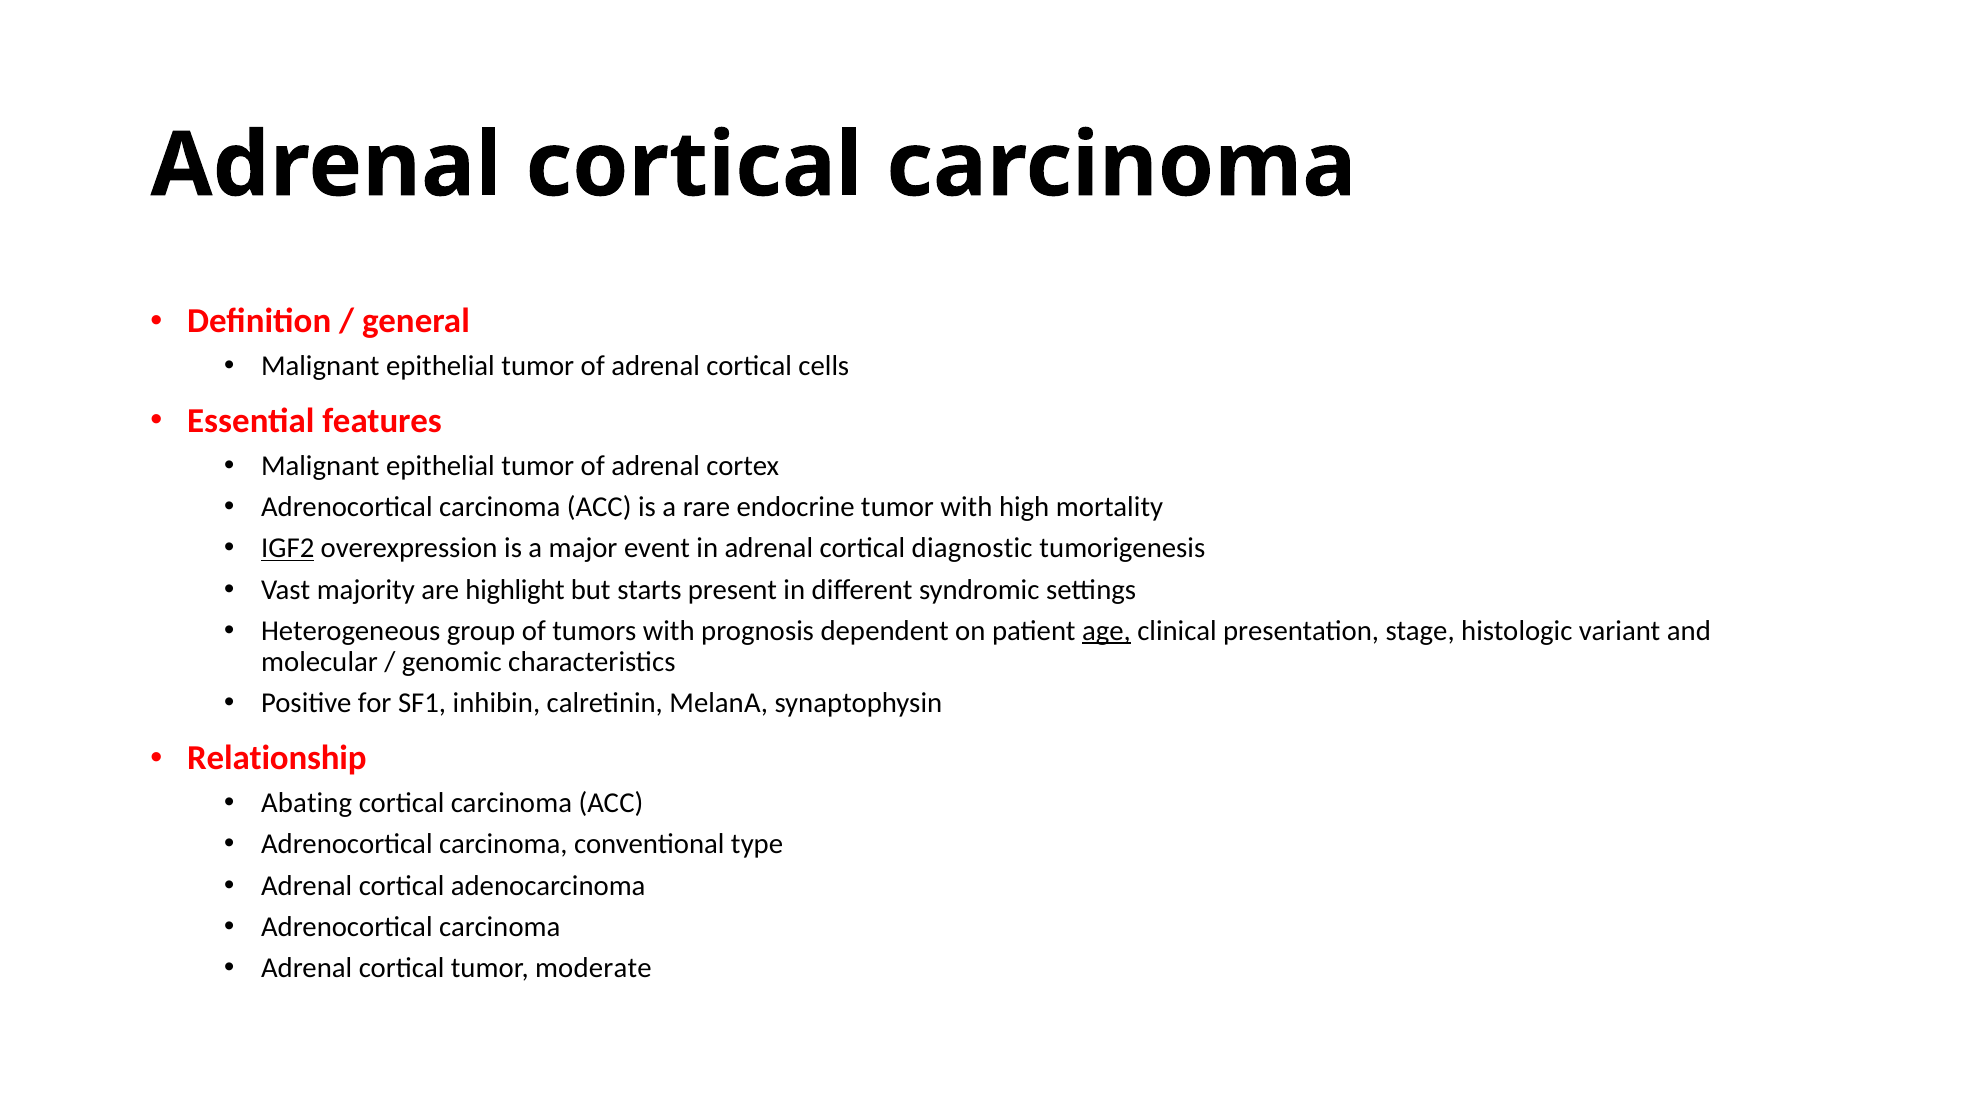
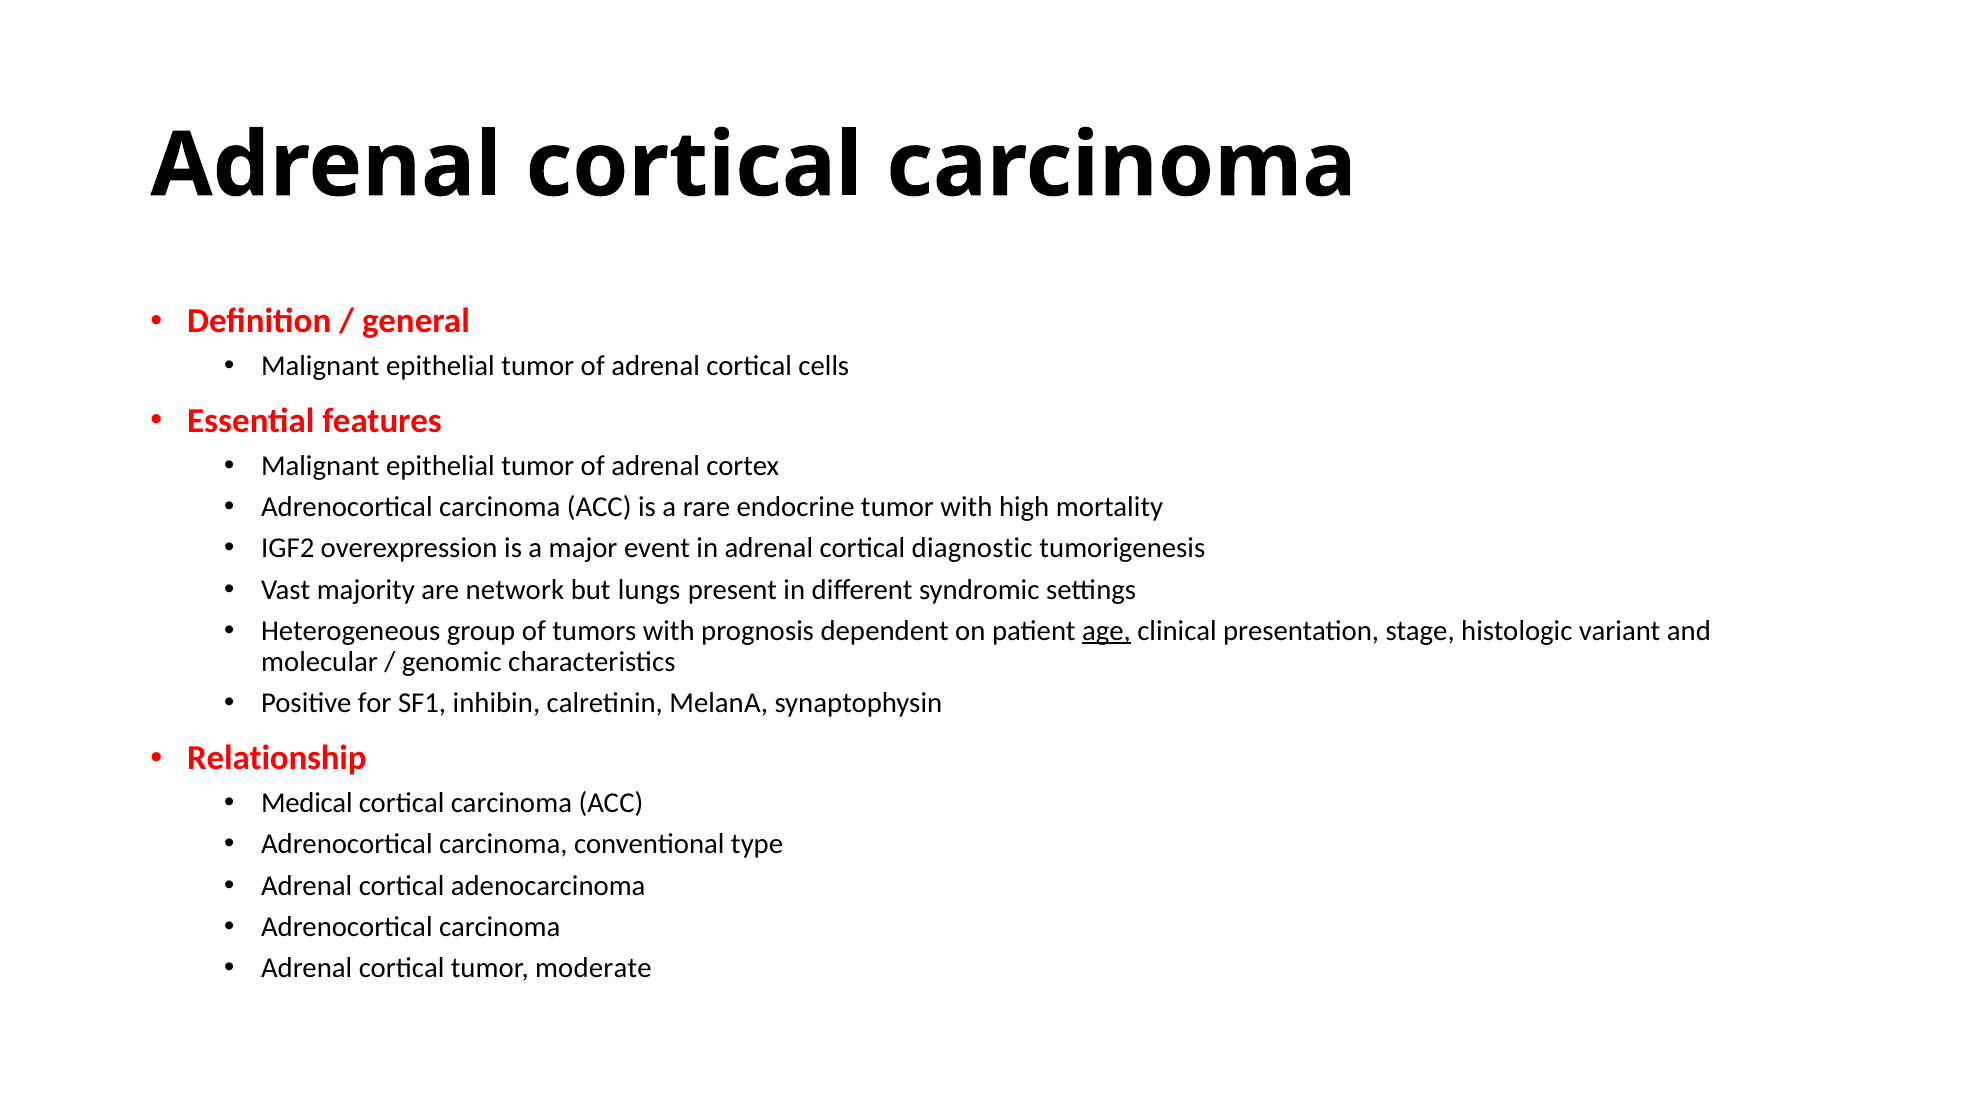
IGF2 underline: present -> none (288, 548)
highlight: highlight -> network (515, 589)
starts: starts -> lungs (649, 589)
Abating: Abating -> Medical (307, 803)
